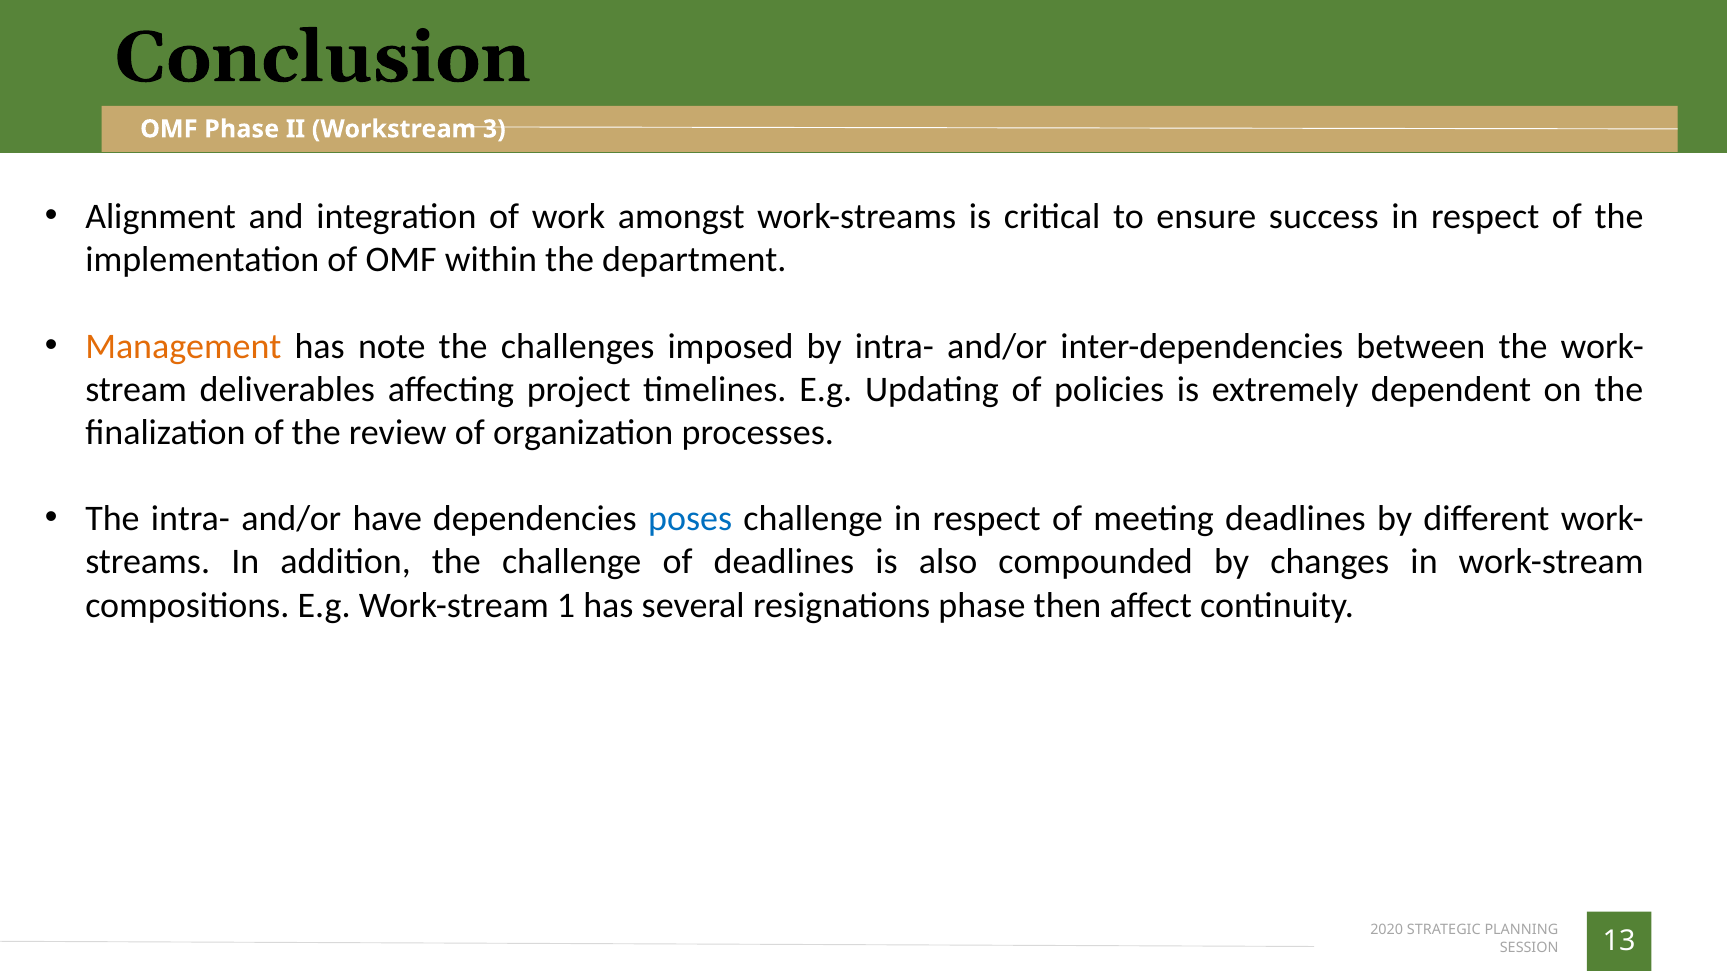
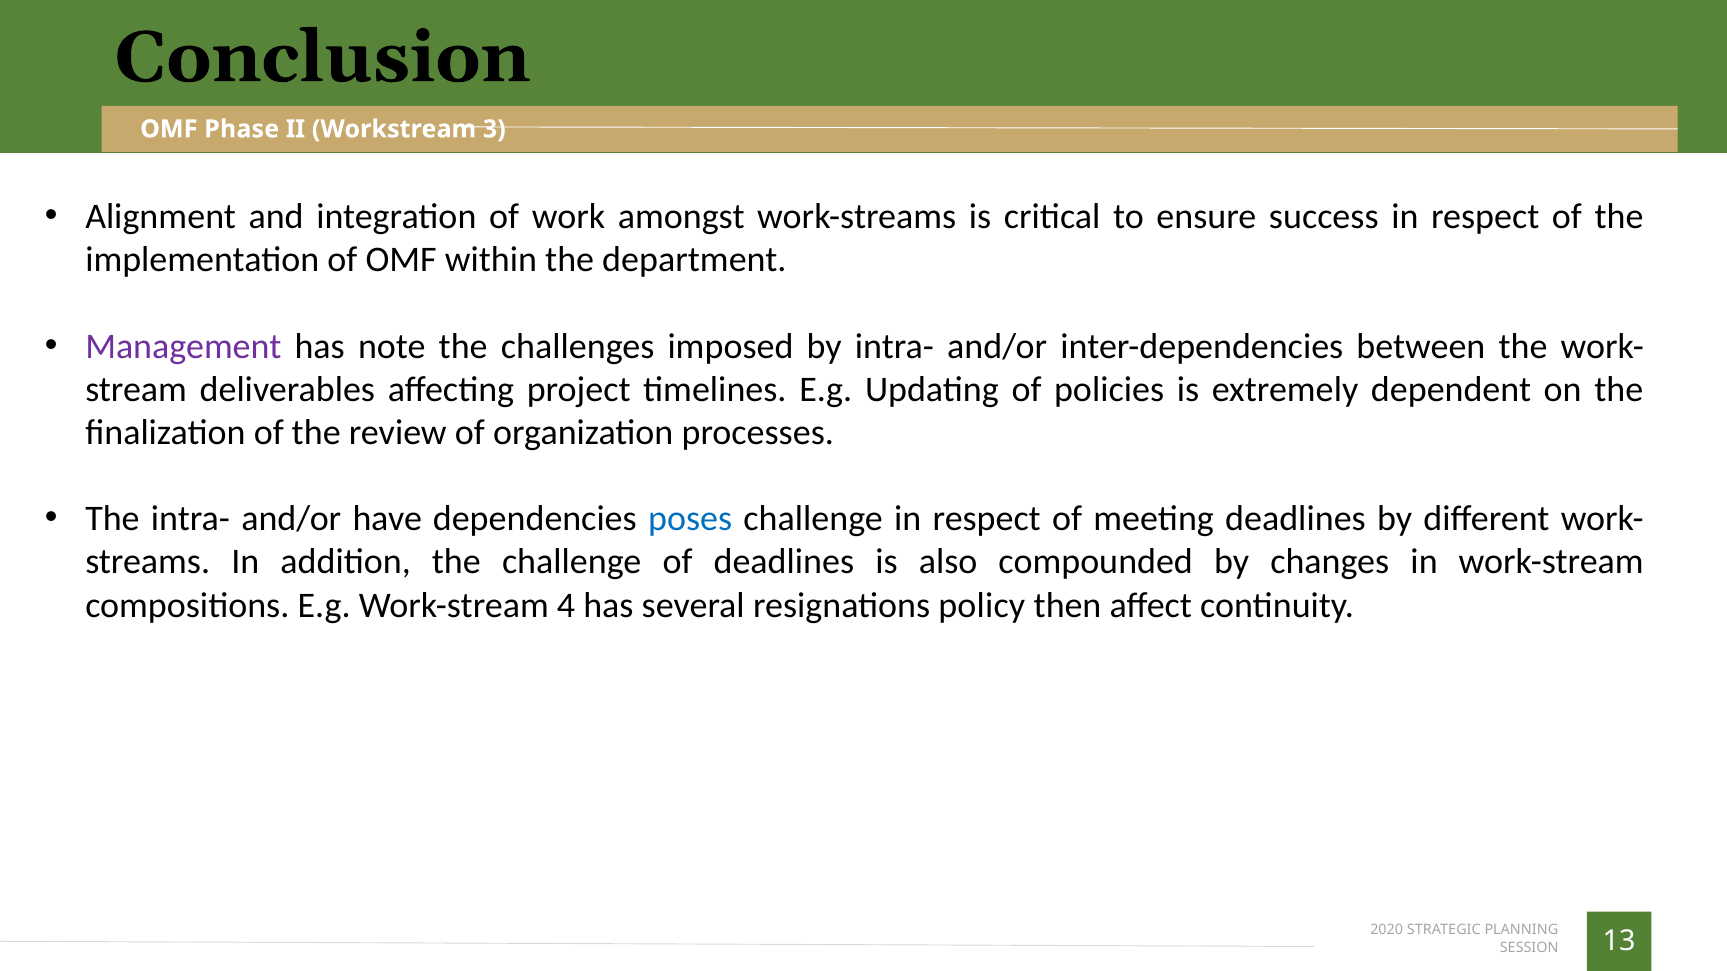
Management colour: orange -> purple (183, 346)
1: 1 -> 4 (566, 605)
resignations phase: phase -> policy (982, 605)
